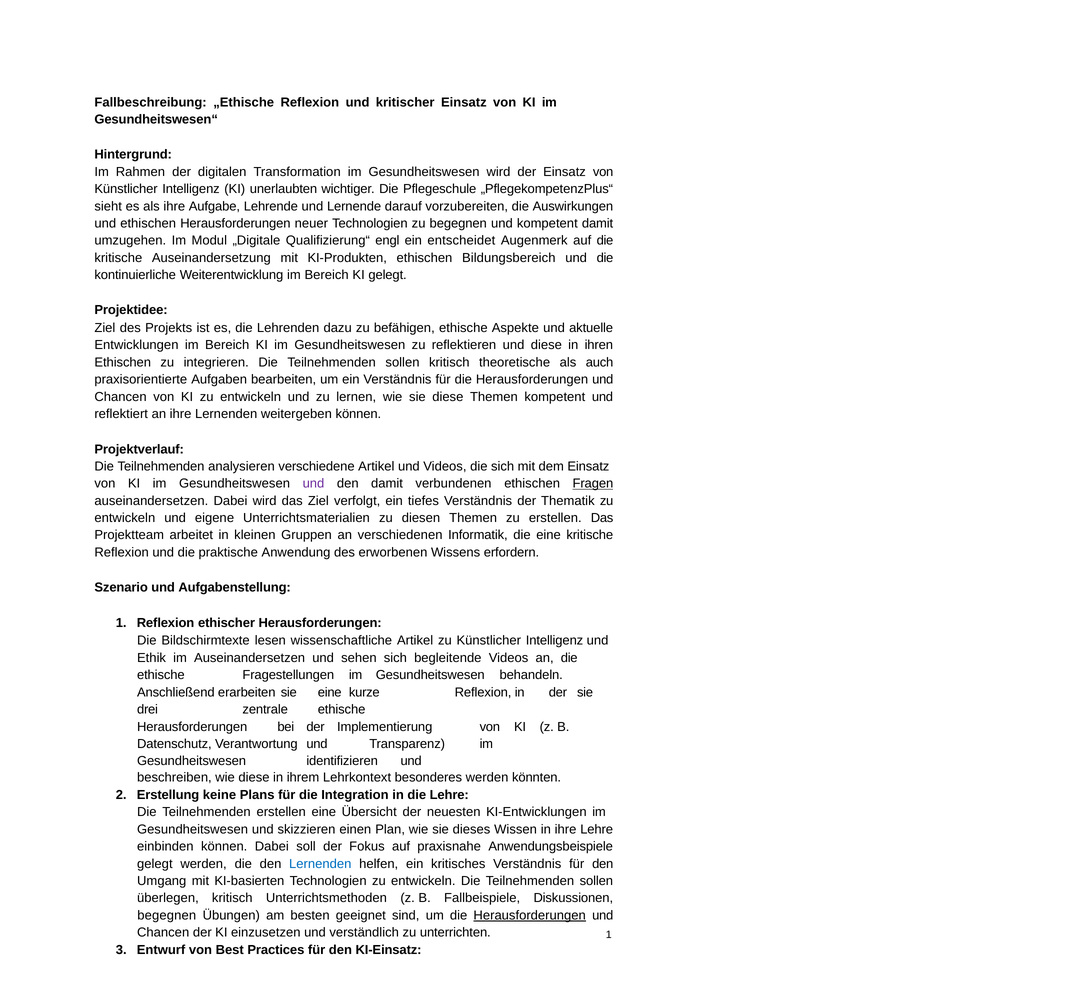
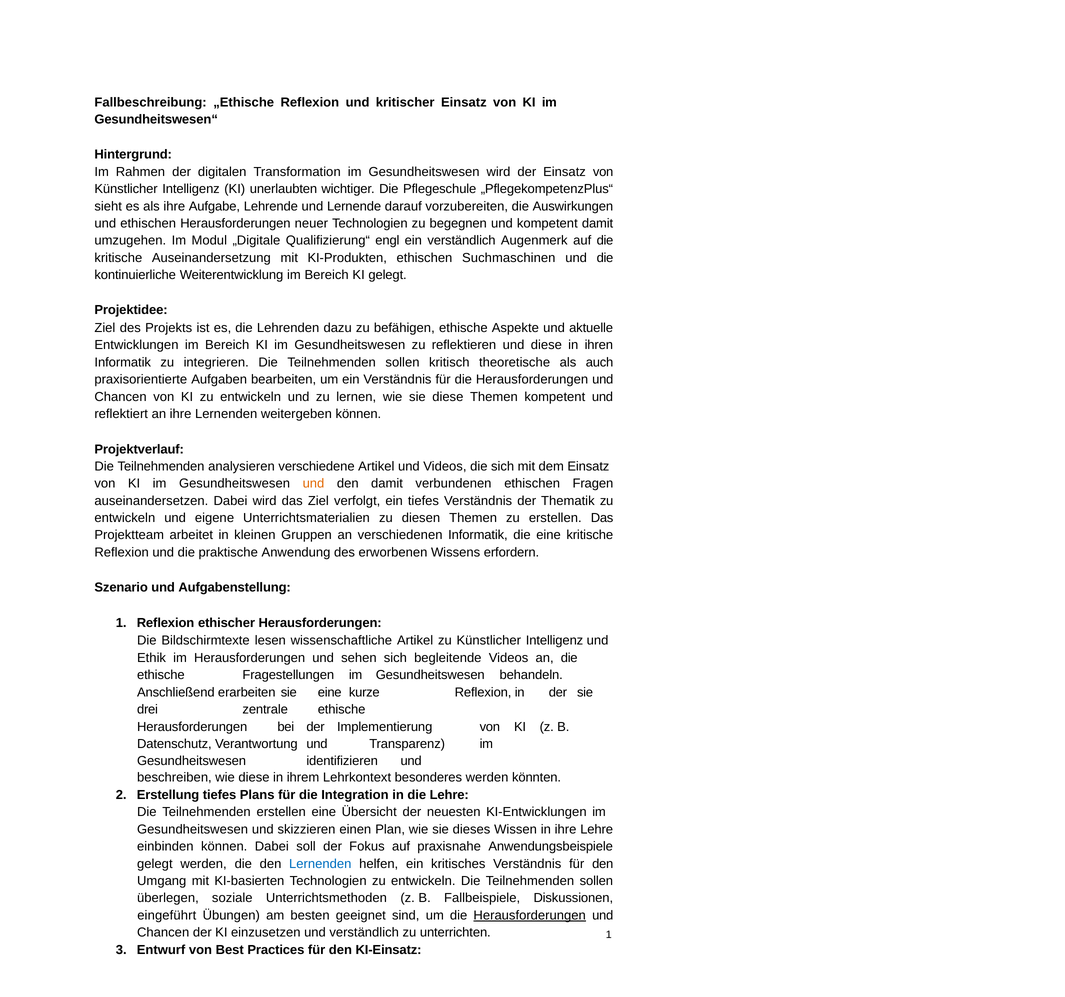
ein entscheidet: entscheidet -> verständlich (461, 240)
Bildungsbereich: Bildungsbereich -> Suchmaschinen (509, 258)
Ethischen: Ethischen -> Informatik (123, 362)
und colour: purple -> orange (313, 483)
Fragen underline: present -> none (593, 483)
im Auseinandersetzen: Auseinandersetzen -> Herausforderungen (250, 657)
Erstellung keine: keine -> tiefes (220, 795)
überlegen kritisch: kritisch -> soziale (232, 898)
begegnen: begegnen -> eingeführt (167, 915)
